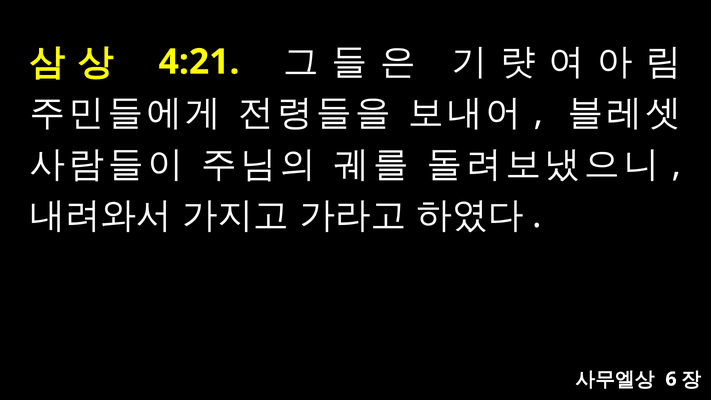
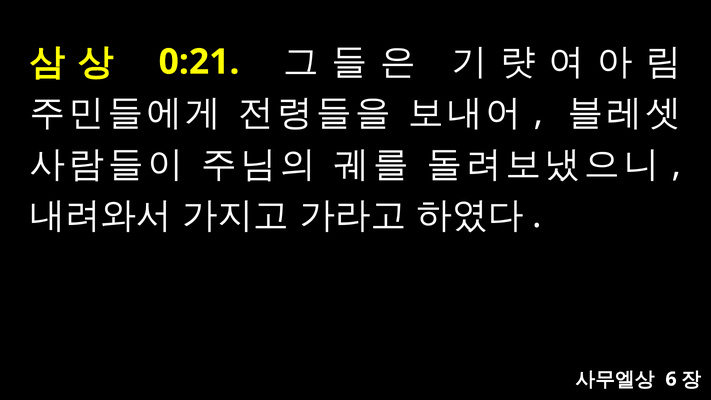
4:21: 4:21 -> 0:21 (199, 62)
